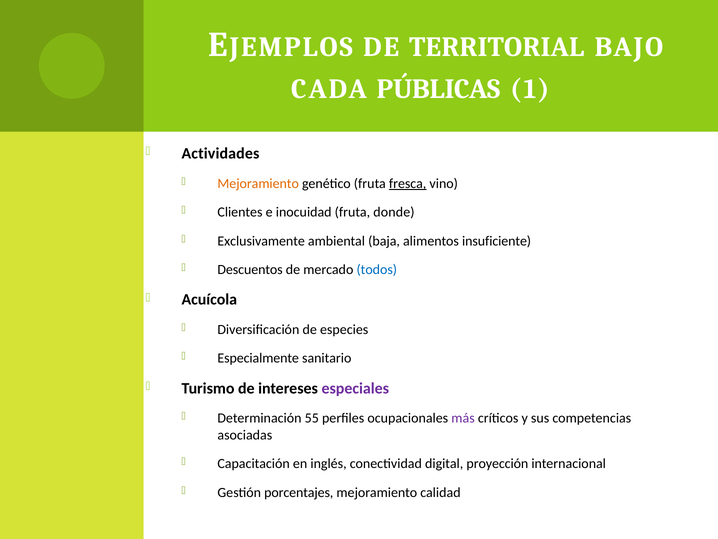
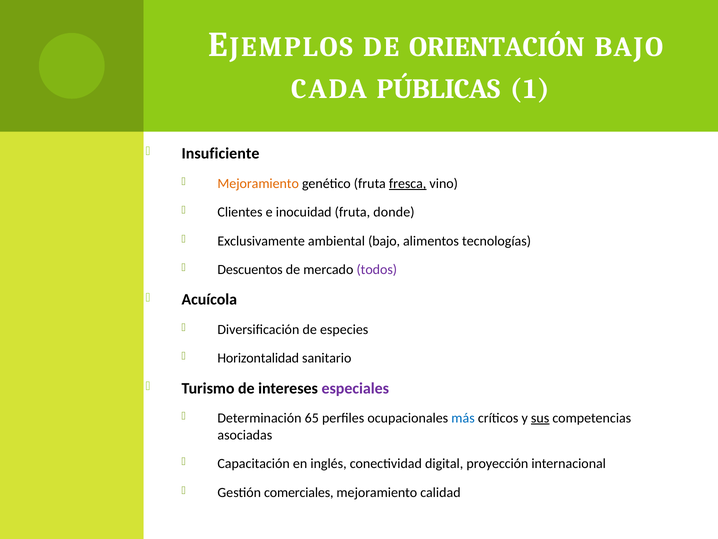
TERRITORIAL: TERRITORIAL -> ORIENTACIÓN (497, 47)
Actividades: Actividades -> Insuficiente (221, 153)
ambiental baja: baja -> bajo (384, 241)
insuficiente: insuficiente -> tecnologías (497, 241)
todos colour: blue -> purple (377, 269)
Especialmente: Especialmente -> Horizontalidad (258, 358)
55: 55 -> 65 (312, 418)
más colour: purple -> blue (463, 418)
sus underline: none -> present (540, 418)
porcentajes: porcentajes -> comerciales (299, 492)
